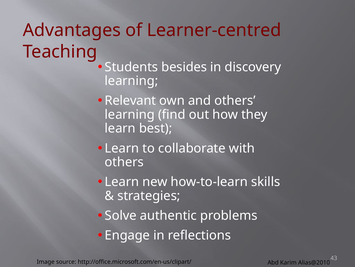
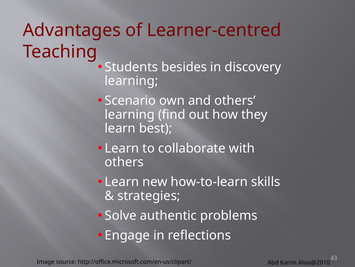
Relevant: Relevant -> Scenario (130, 100)
